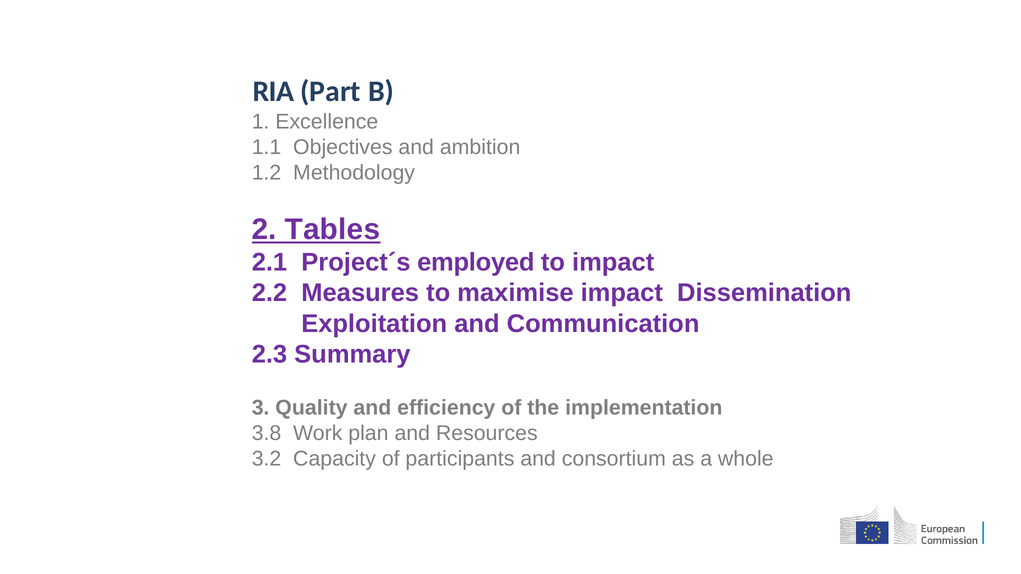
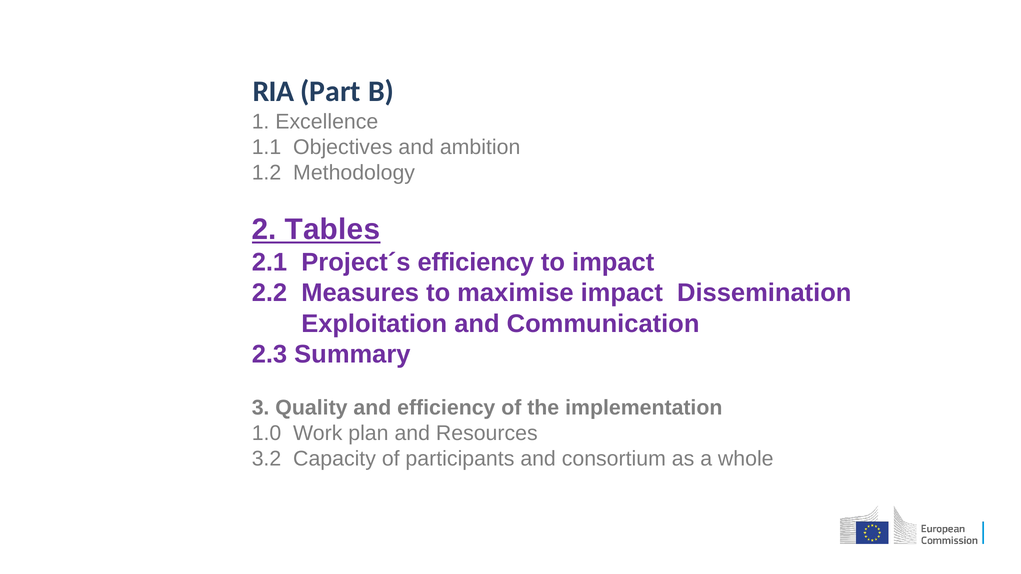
Project´s employed: employed -> efficiency (476, 263)
3.8: 3.8 -> 1.0 (267, 433)
